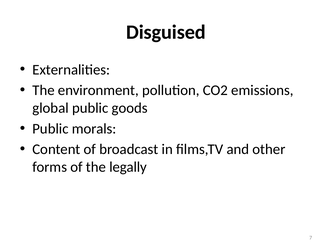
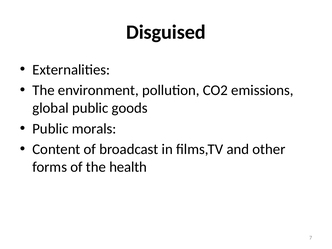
legally: legally -> health (128, 167)
